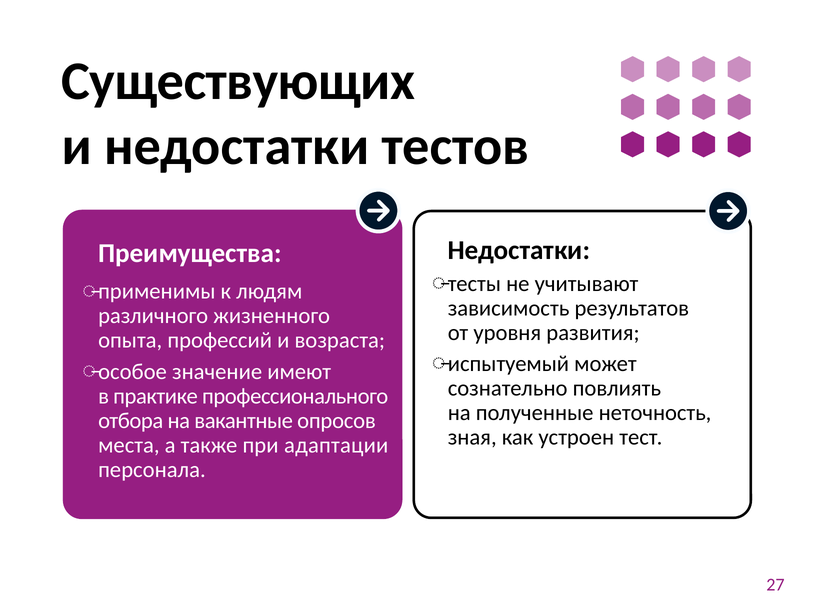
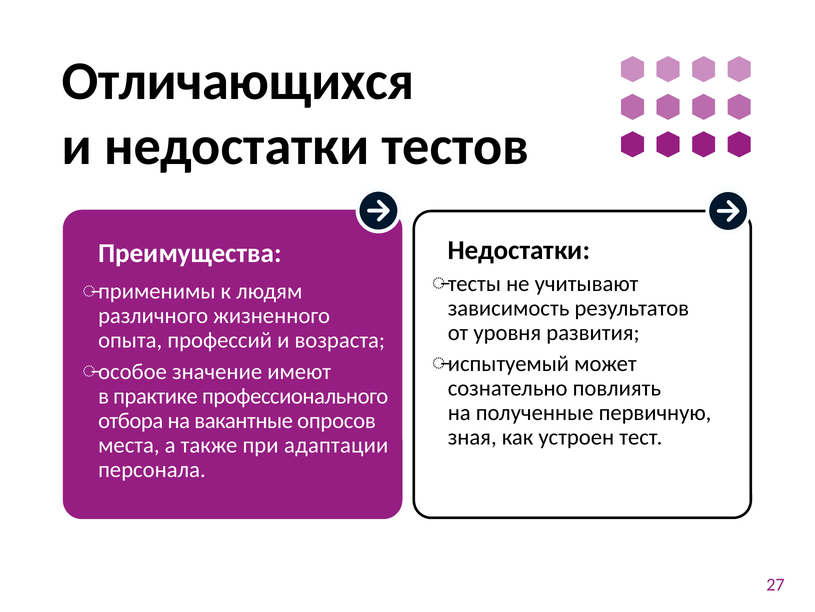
Существующих: Существующих -> Отличающихся (238, 81)
неточность: неточность -> первичную (655, 412)
